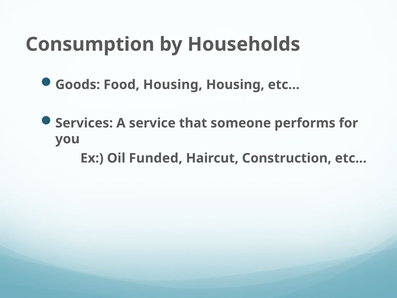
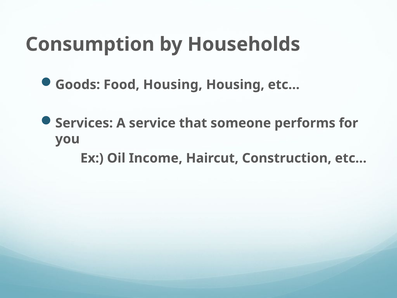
Funded: Funded -> Income (156, 158)
